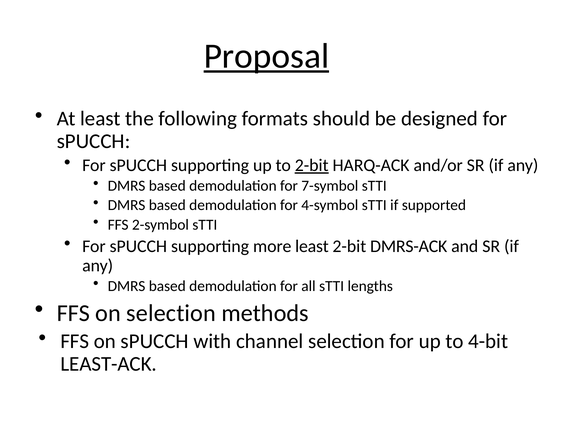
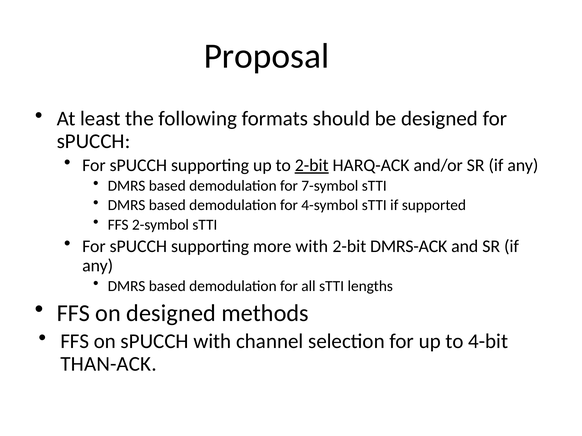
Proposal underline: present -> none (266, 56)
more least: least -> with (312, 247)
on selection: selection -> designed (171, 313)
LEAST-ACK: LEAST-ACK -> THAN-ACK (109, 364)
